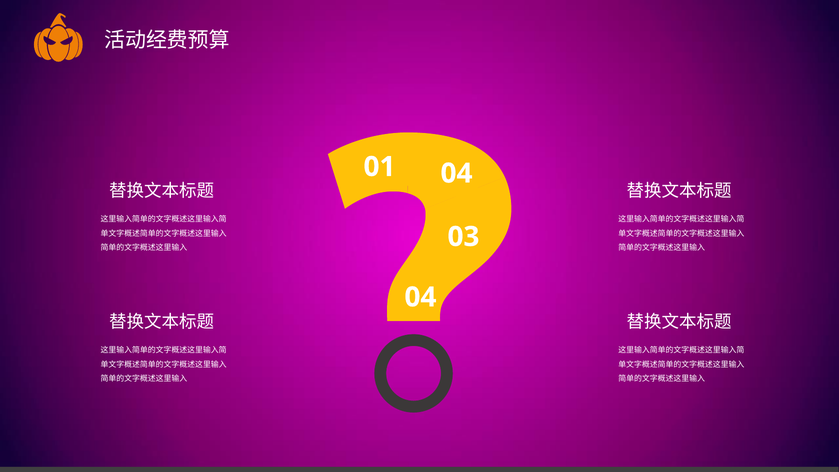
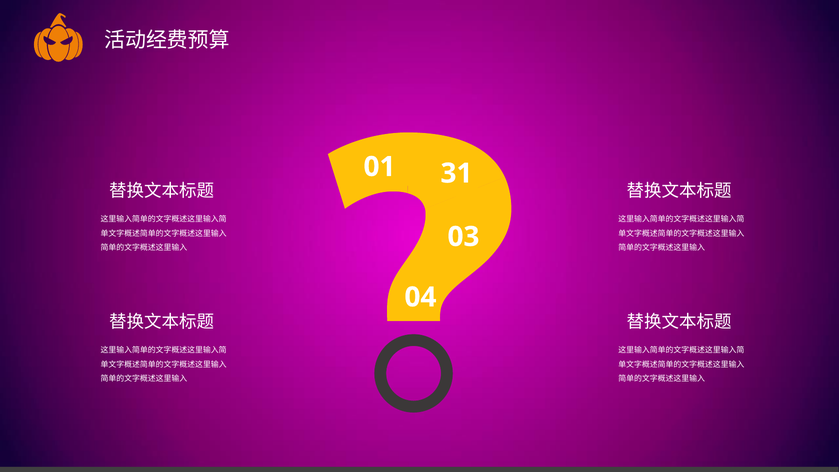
01 04: 04 -> 31 (457, 173)
